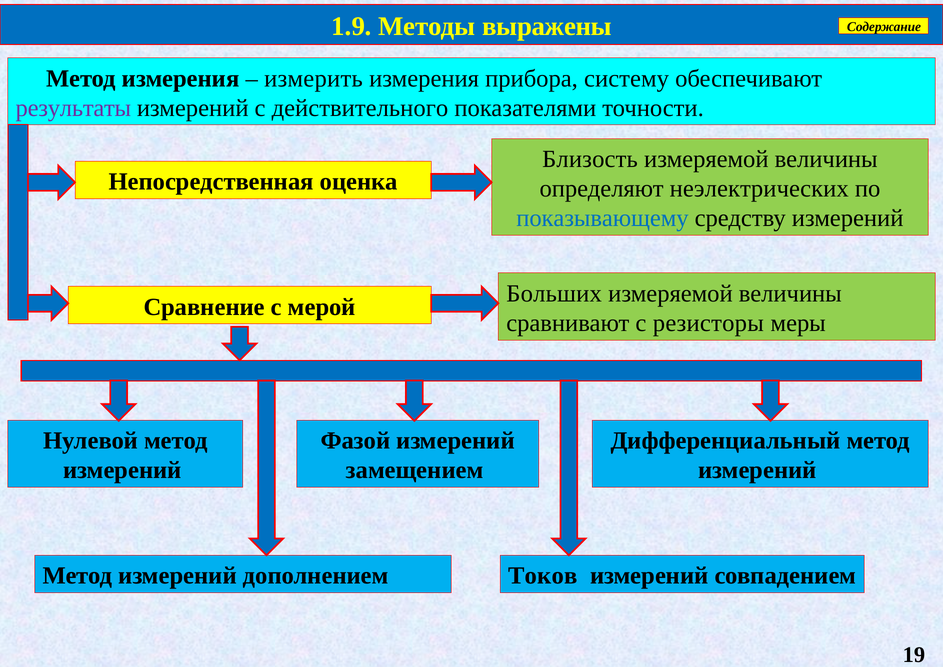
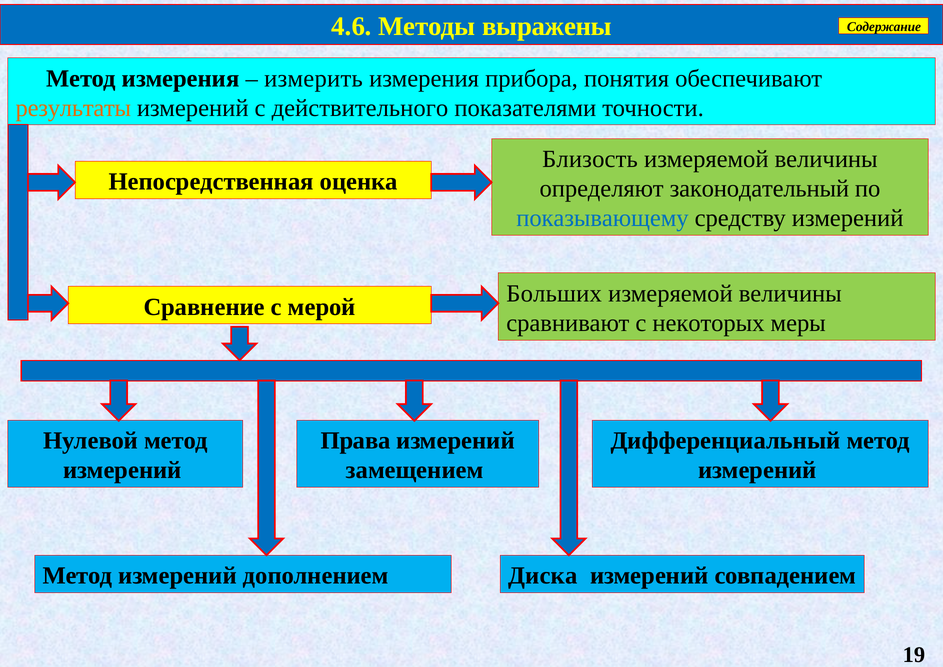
1.9: 1.9 -> 4.6 (352, 26)
систему: систему -> понятия (627, 78)
результаты colour: purple -> orange (73, 108)
неэлектрических: неэлектрических -> законодательный (759, 189)
резисторы: резисторы -> некоторых (708, 323)
Фазой: Фазой -> Права (356, 441)
Токов: Токов -> Диска (543, 576)
